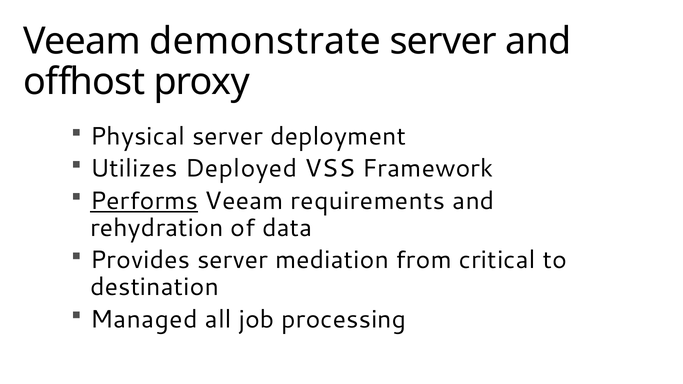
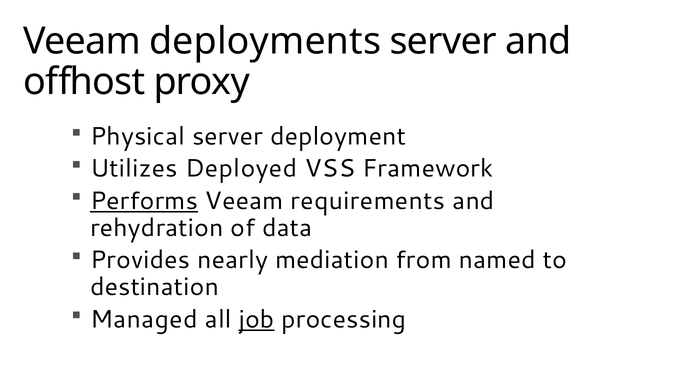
demonstrate: demonstrate -> deployments (265, 41)
Provides server: server -> nearly (233, 260)
critical: critical -> named (497, 260)
job underline: none -> present (257, 319)
